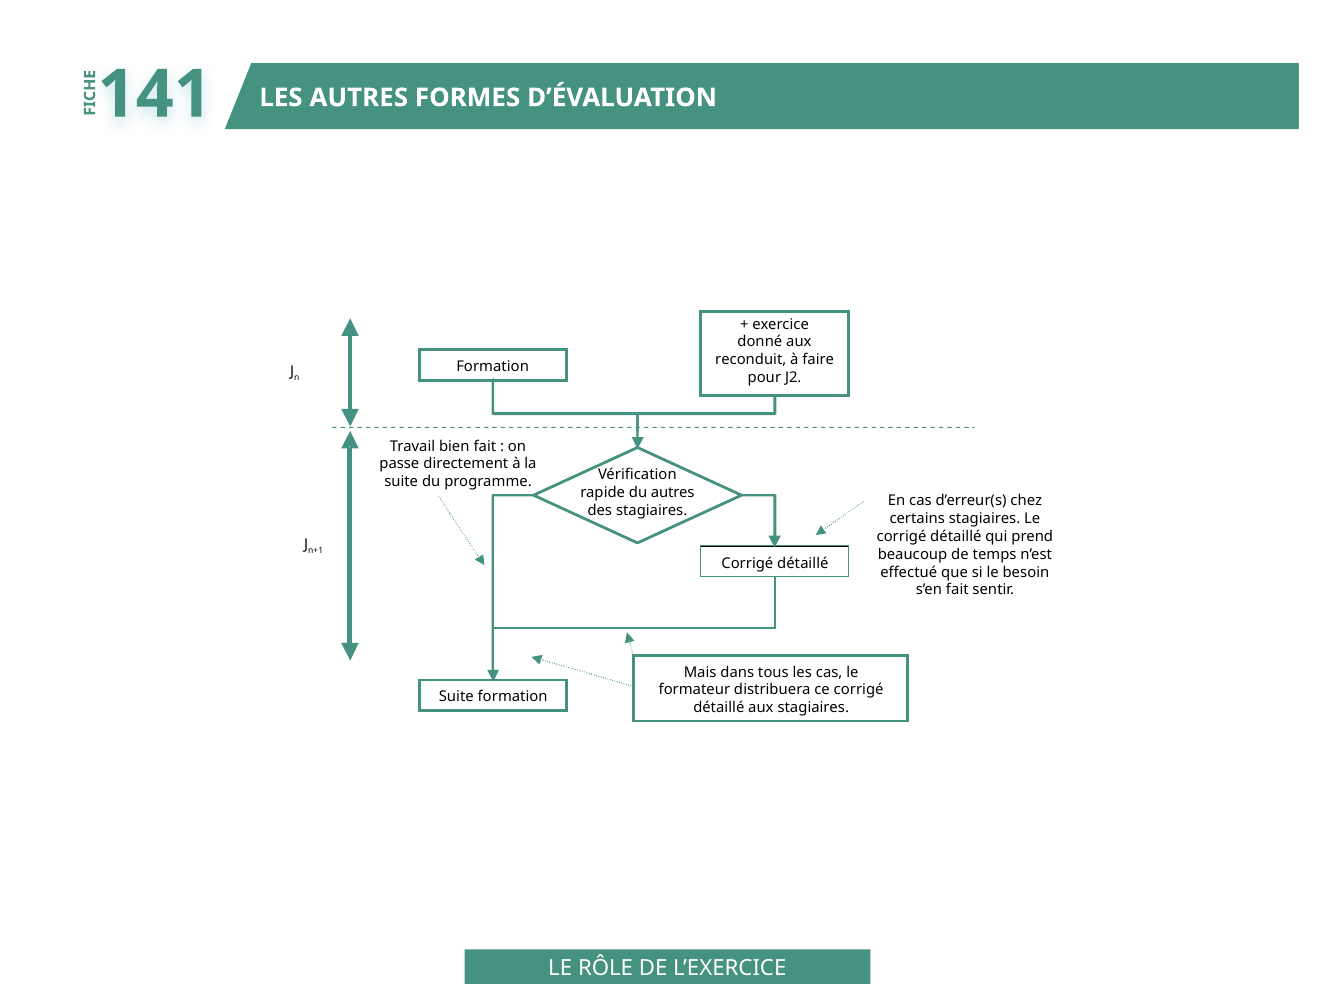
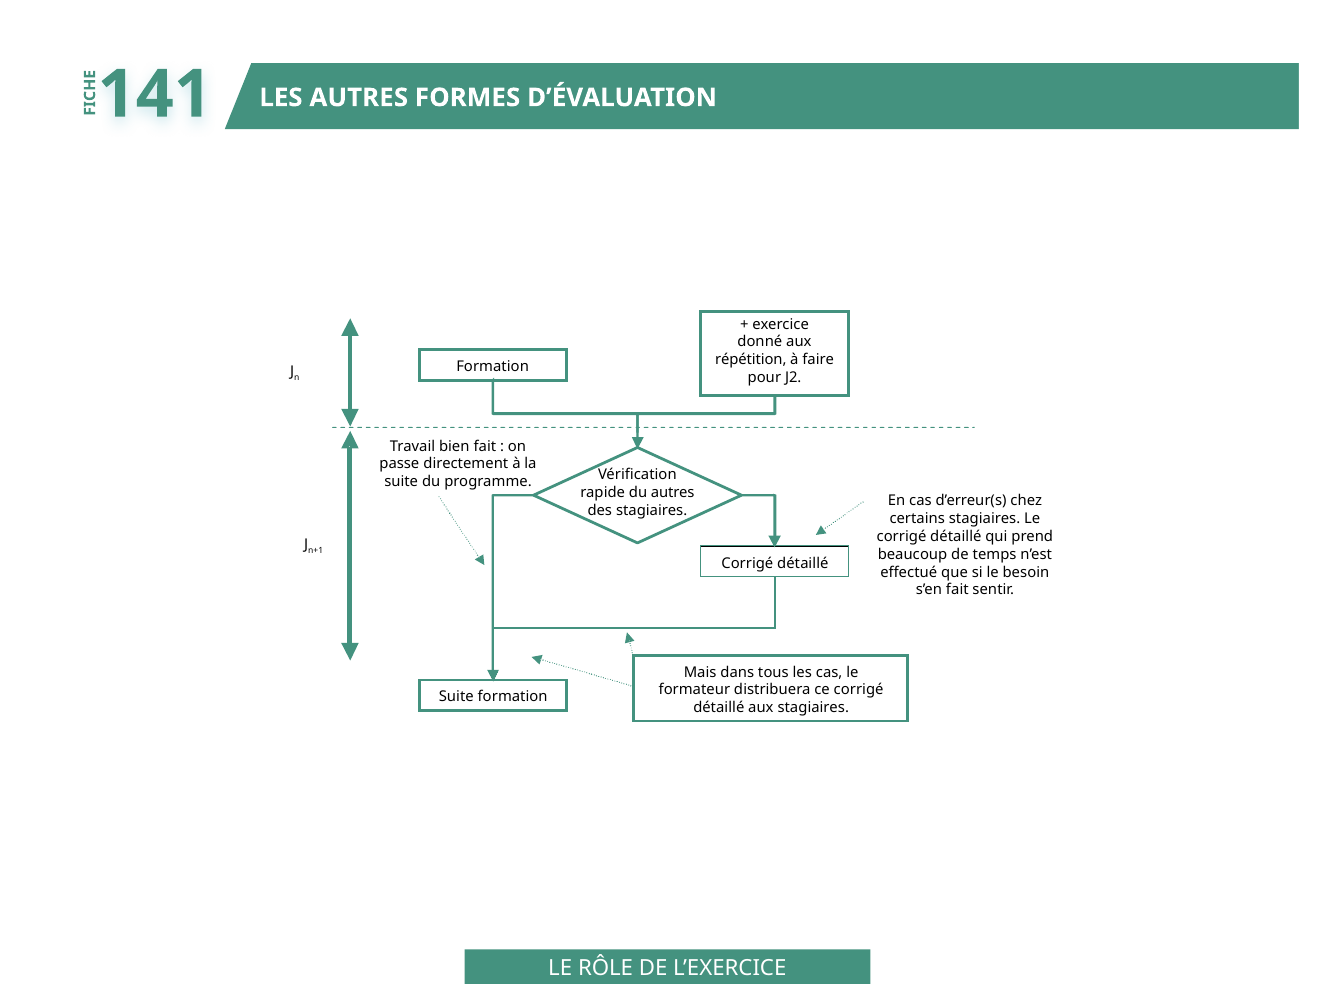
reconduit: reconduit -> répétition (751, 360)
